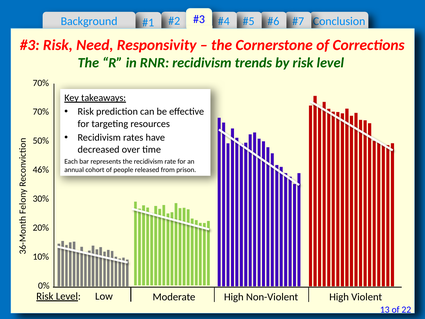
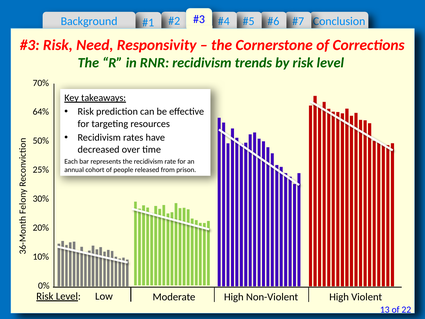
70%: 70% -> 64% (41, 112)
46%: 46% -> 25% (41, 170)
